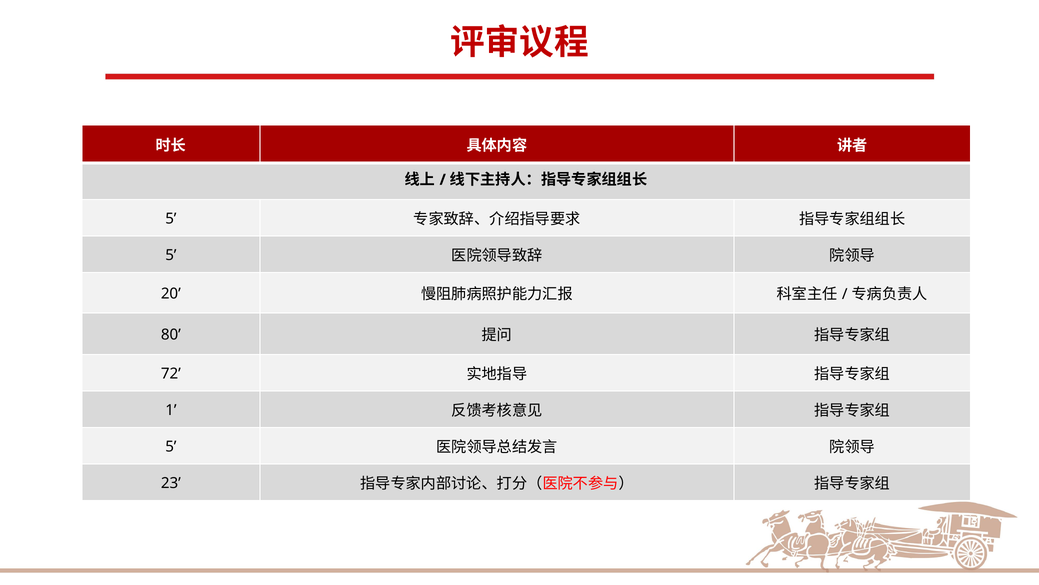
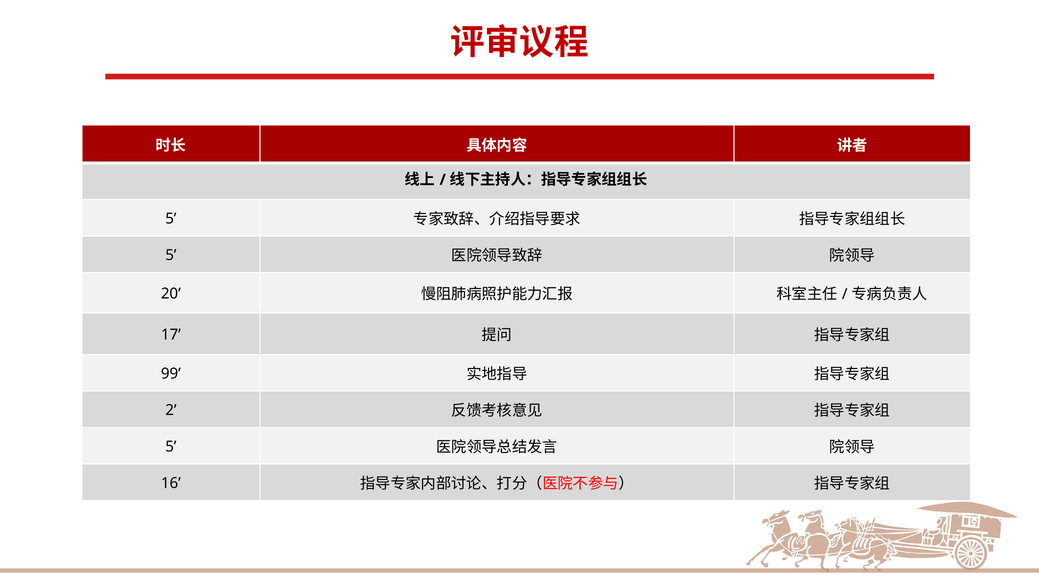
80: 80 -> 17 (171, 334)
72: 72 -> 99 (171, 373)
1: 1 -> 2 (171, 410)
23: 23 -> 16 (171, 483)
